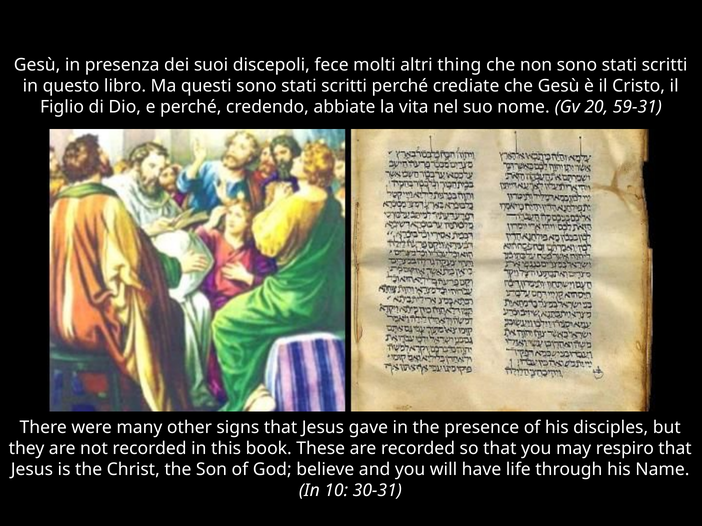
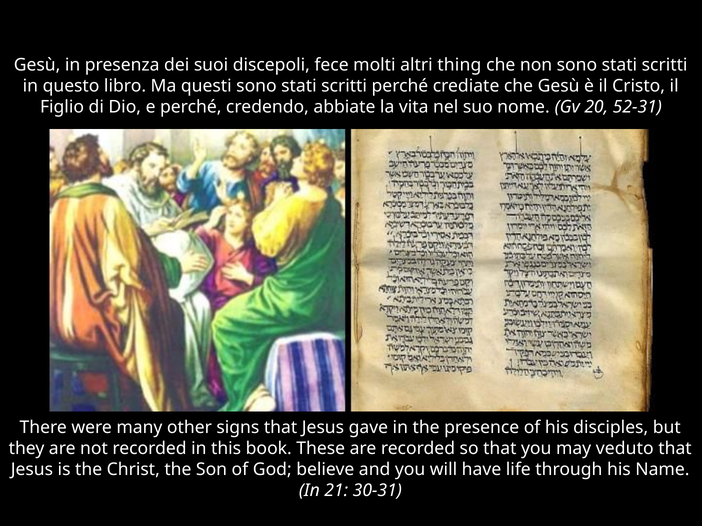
59-31: 59-31 -> 52-31 (637, 107)
respiro: respiro -> veduto (625, 449)
10: 10 -> 21 (336, 491)
